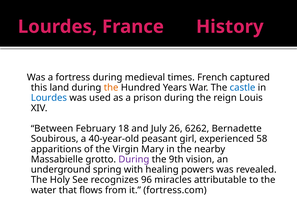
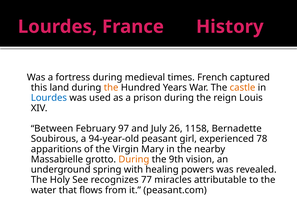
castle colour: blue -> orange (243, 87)
18: 18 -> 97 (124, 128)
6262: 6262 -> 1158 (197, 128)
40-year-old: 40-year-old -> 94-year-old (114, 139)
58: 58 -> 78 (262, 139)
During colour: purple -> orange (134, 159)
96: 96 -> 77 (146, 180)
fortress.com: fortress.com -> peasant.com (175, 190)
